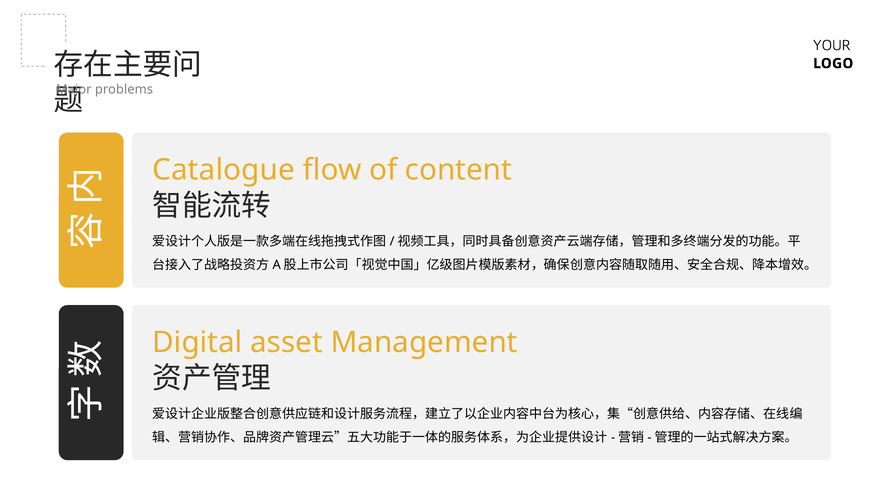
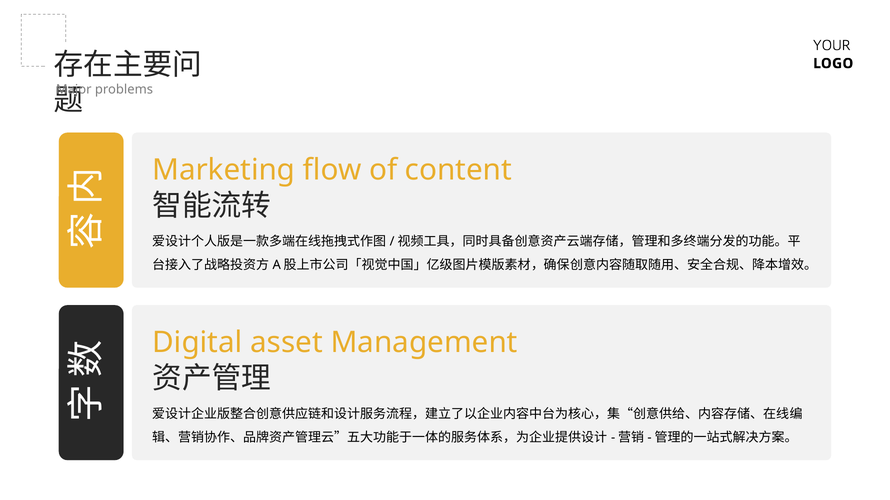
Catalogue: Catalogue -> Marketing (224, 170)
